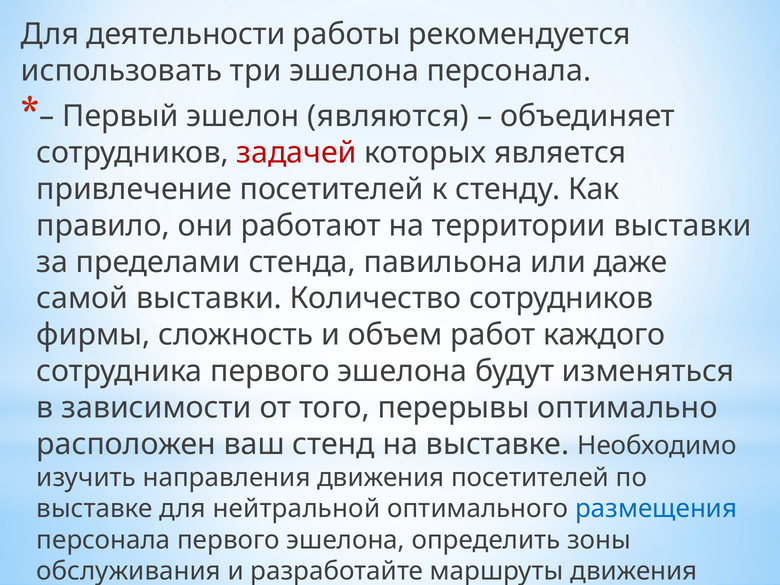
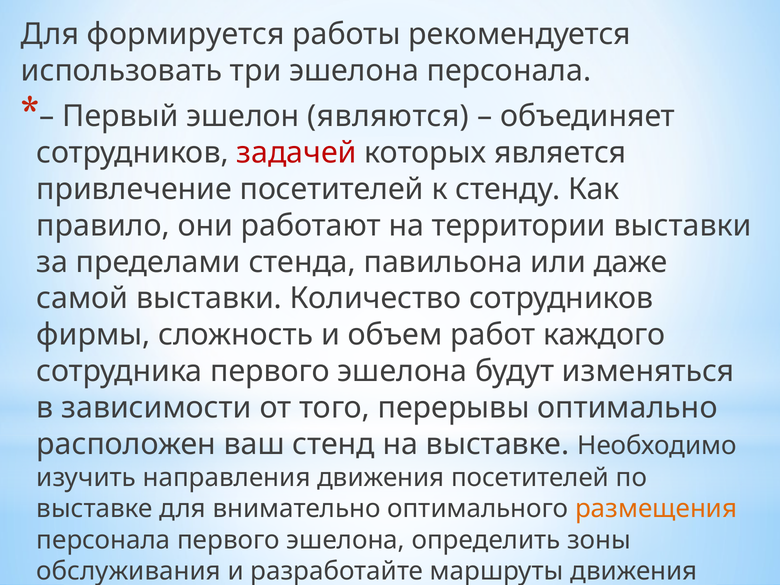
деятельности: деятельности -> формируется (186, 34)
нейтральной: нейтральной -> внимательно (297, 509)
размещения colour: blue -> orange (656, 509)
